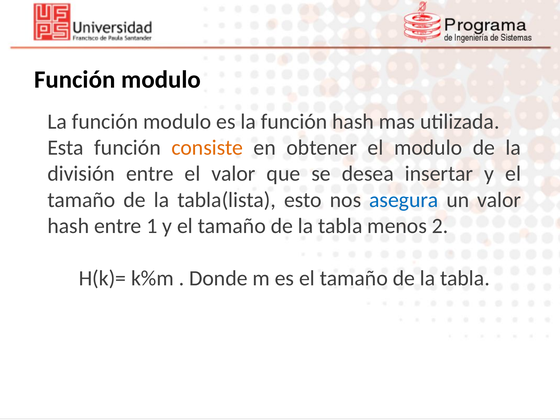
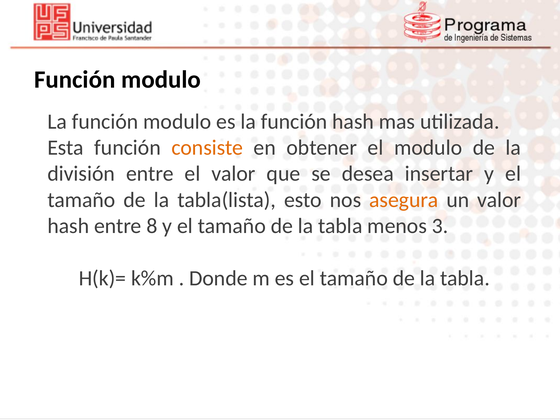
asegura colour: blue -> orange (404, 200)
1: 1 -> 8 (152, 226)
2: 2 -> 3 (440, 226)
